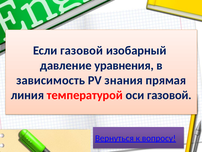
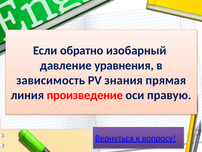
Если газовой: газовой -> обратно (82, 50)
температурой: температурой -> произведение (85, 95)
оси газовой: газовой -> правую (169, 95)
